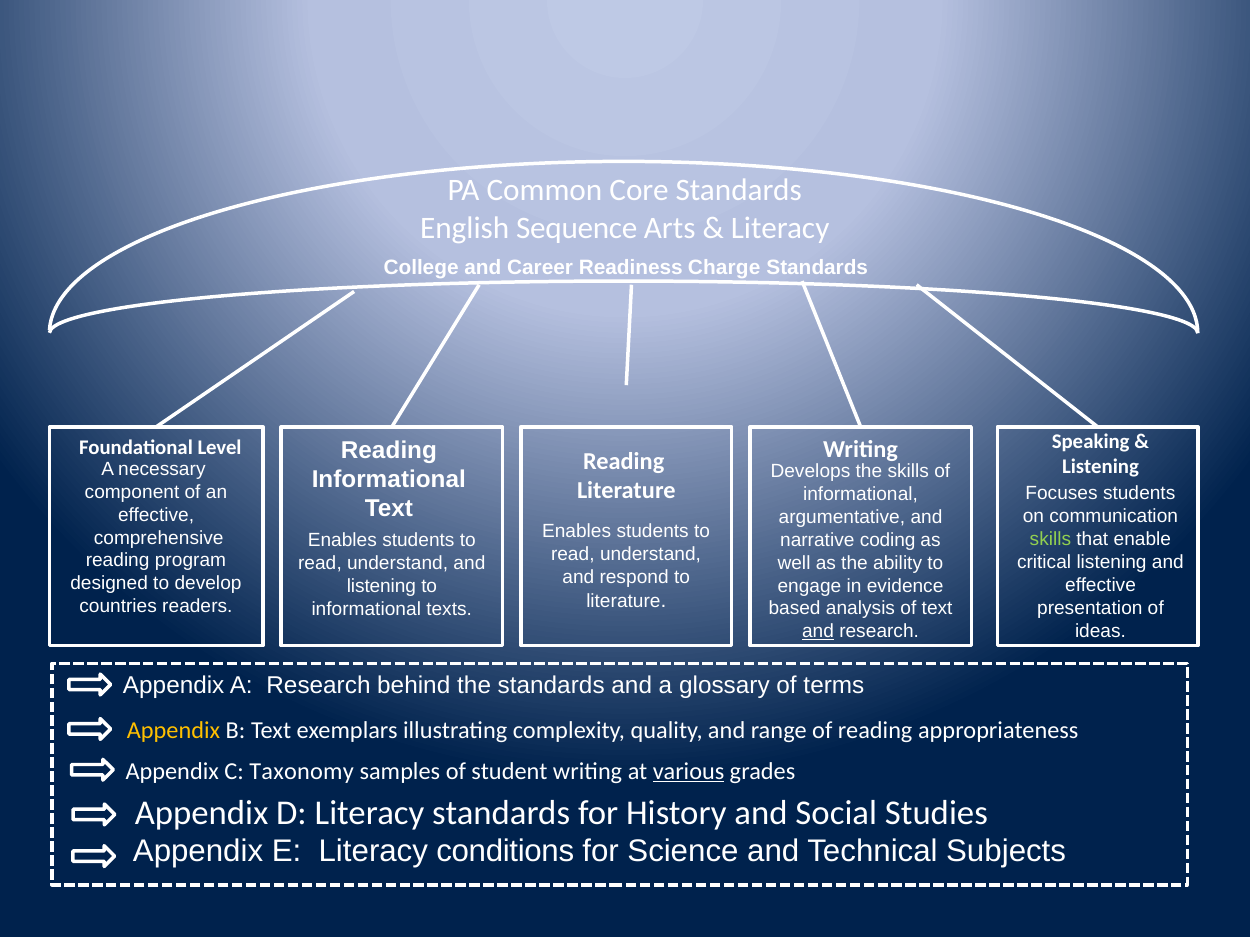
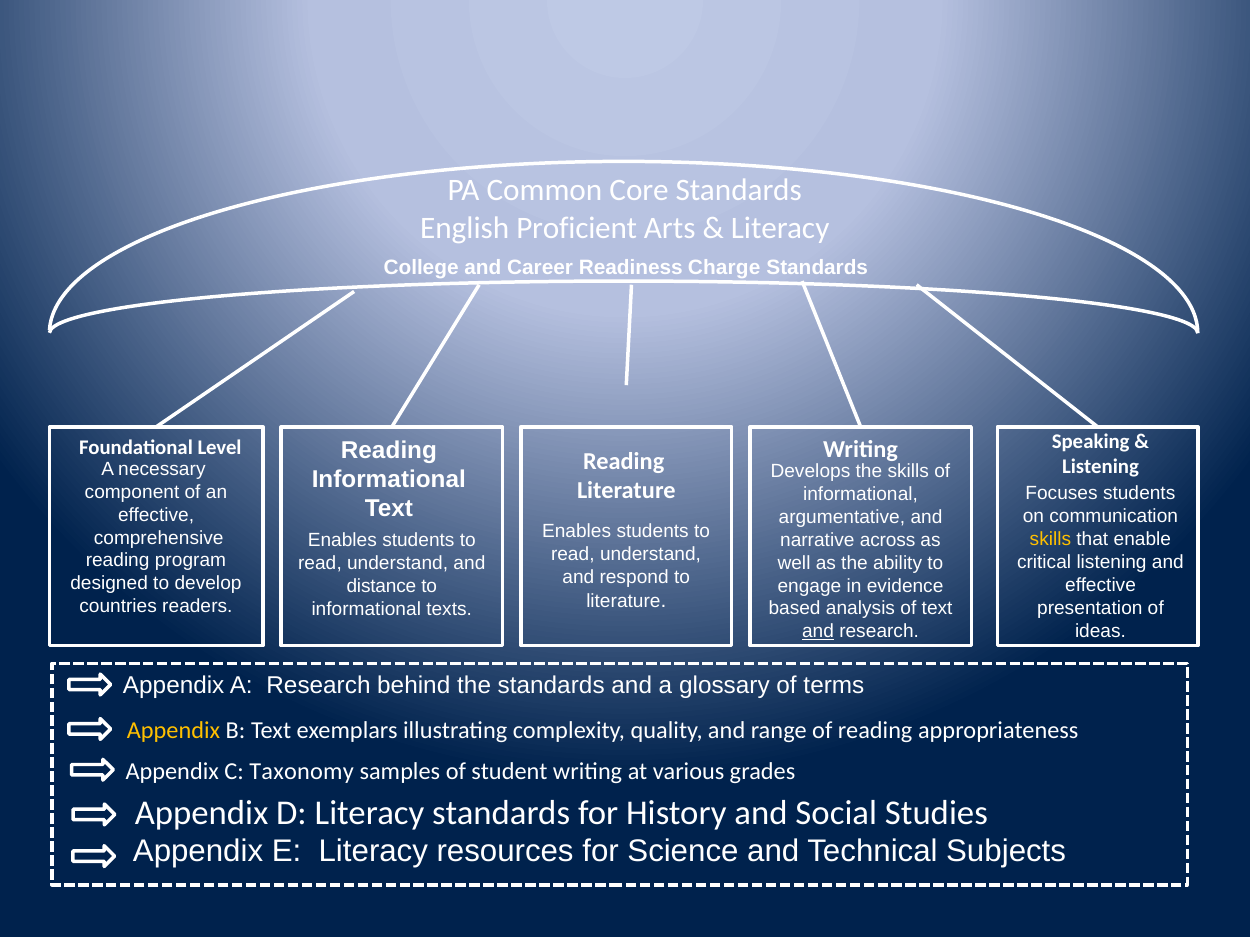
Sequence: Sequence -> Proficient (577, 228)
skills colour: light green -> yellow (1050, 539)
coding: coding -> across (888, 540)
listening: listening -> distance (381, 587)
various underline: present -> none (689, 772)
conditions: conditions -> resources (505, 852)
